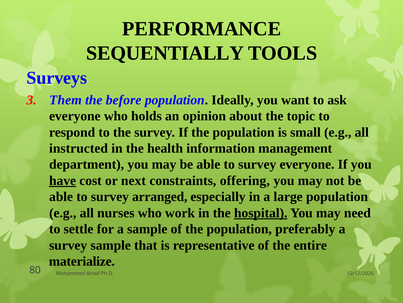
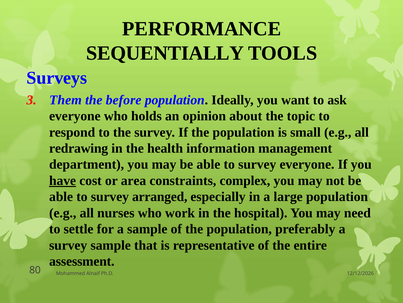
instructed: instructed -> redrawing (79, 148)
next: next -> area (134, 180)
offering: offering -> complex (245, 180)
hospital underline: present -> none (261, 213)
materialize: materialize -> assessment (82, 261)
